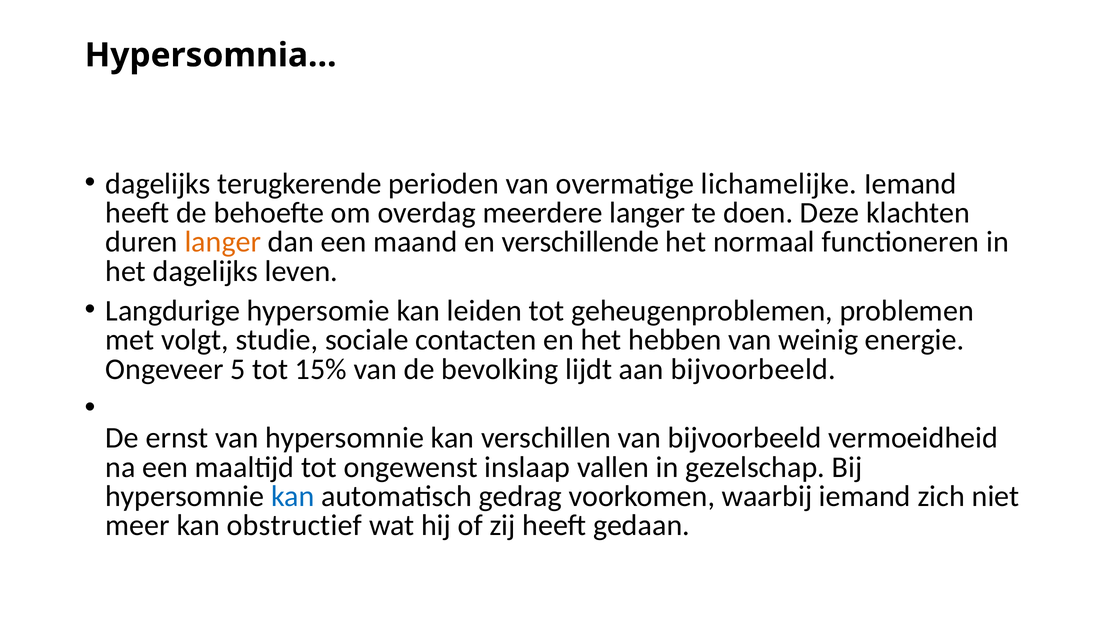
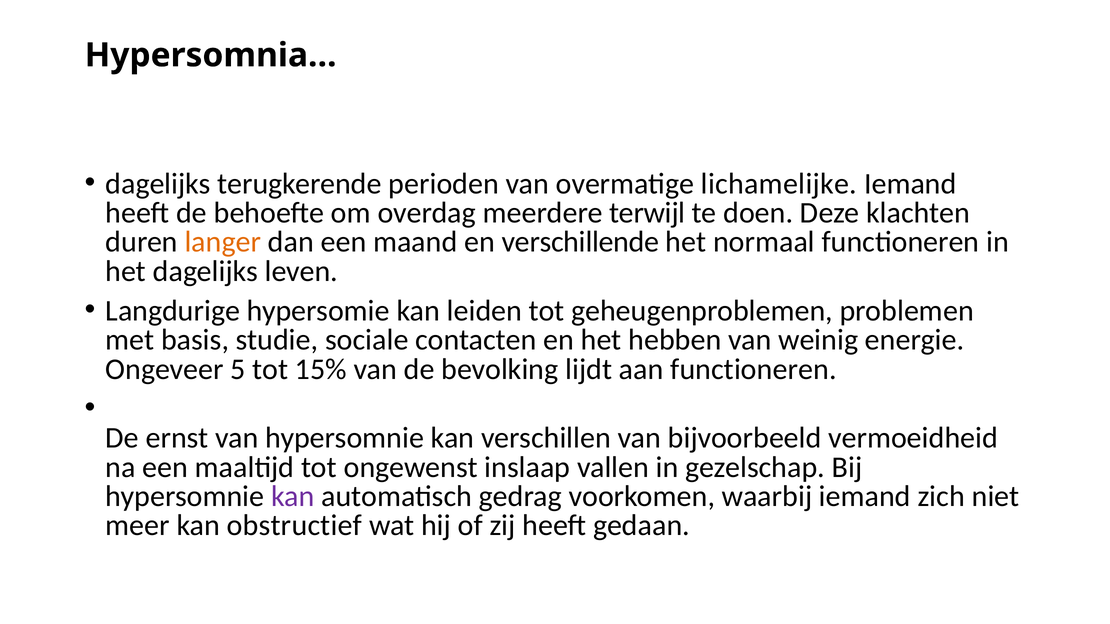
meerdere langer: langer -> terwijl (647, 213)
volgt: volgt -> basis (195, 340)
aan bijvoorbeeld: bijvoorbeeld -> functioneren (753, 369)
kan colour: blue -> purple (293, 497)
